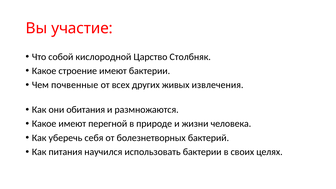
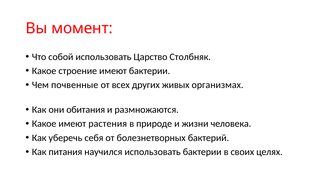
участие: участие -> момент (82, 28)
собой кислородной: кислородной -> использовать (103, 57)
извлечения: извлечения -> организмах (218, 85)
перегной: перегной -> растения (108, 124)
